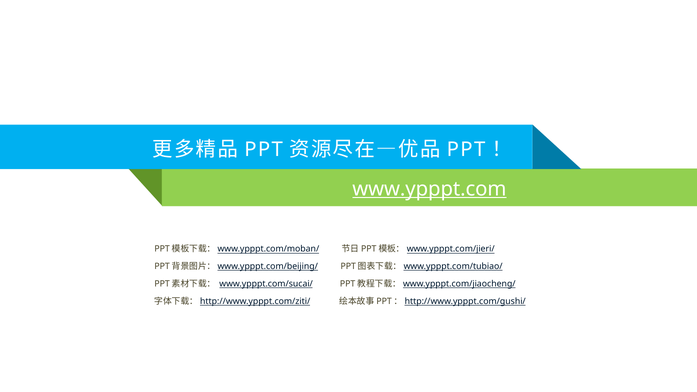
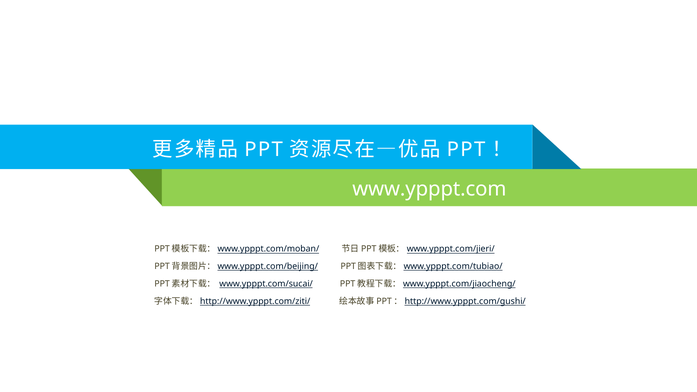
www.ypppt.com underline: present -> none (429, 189)
